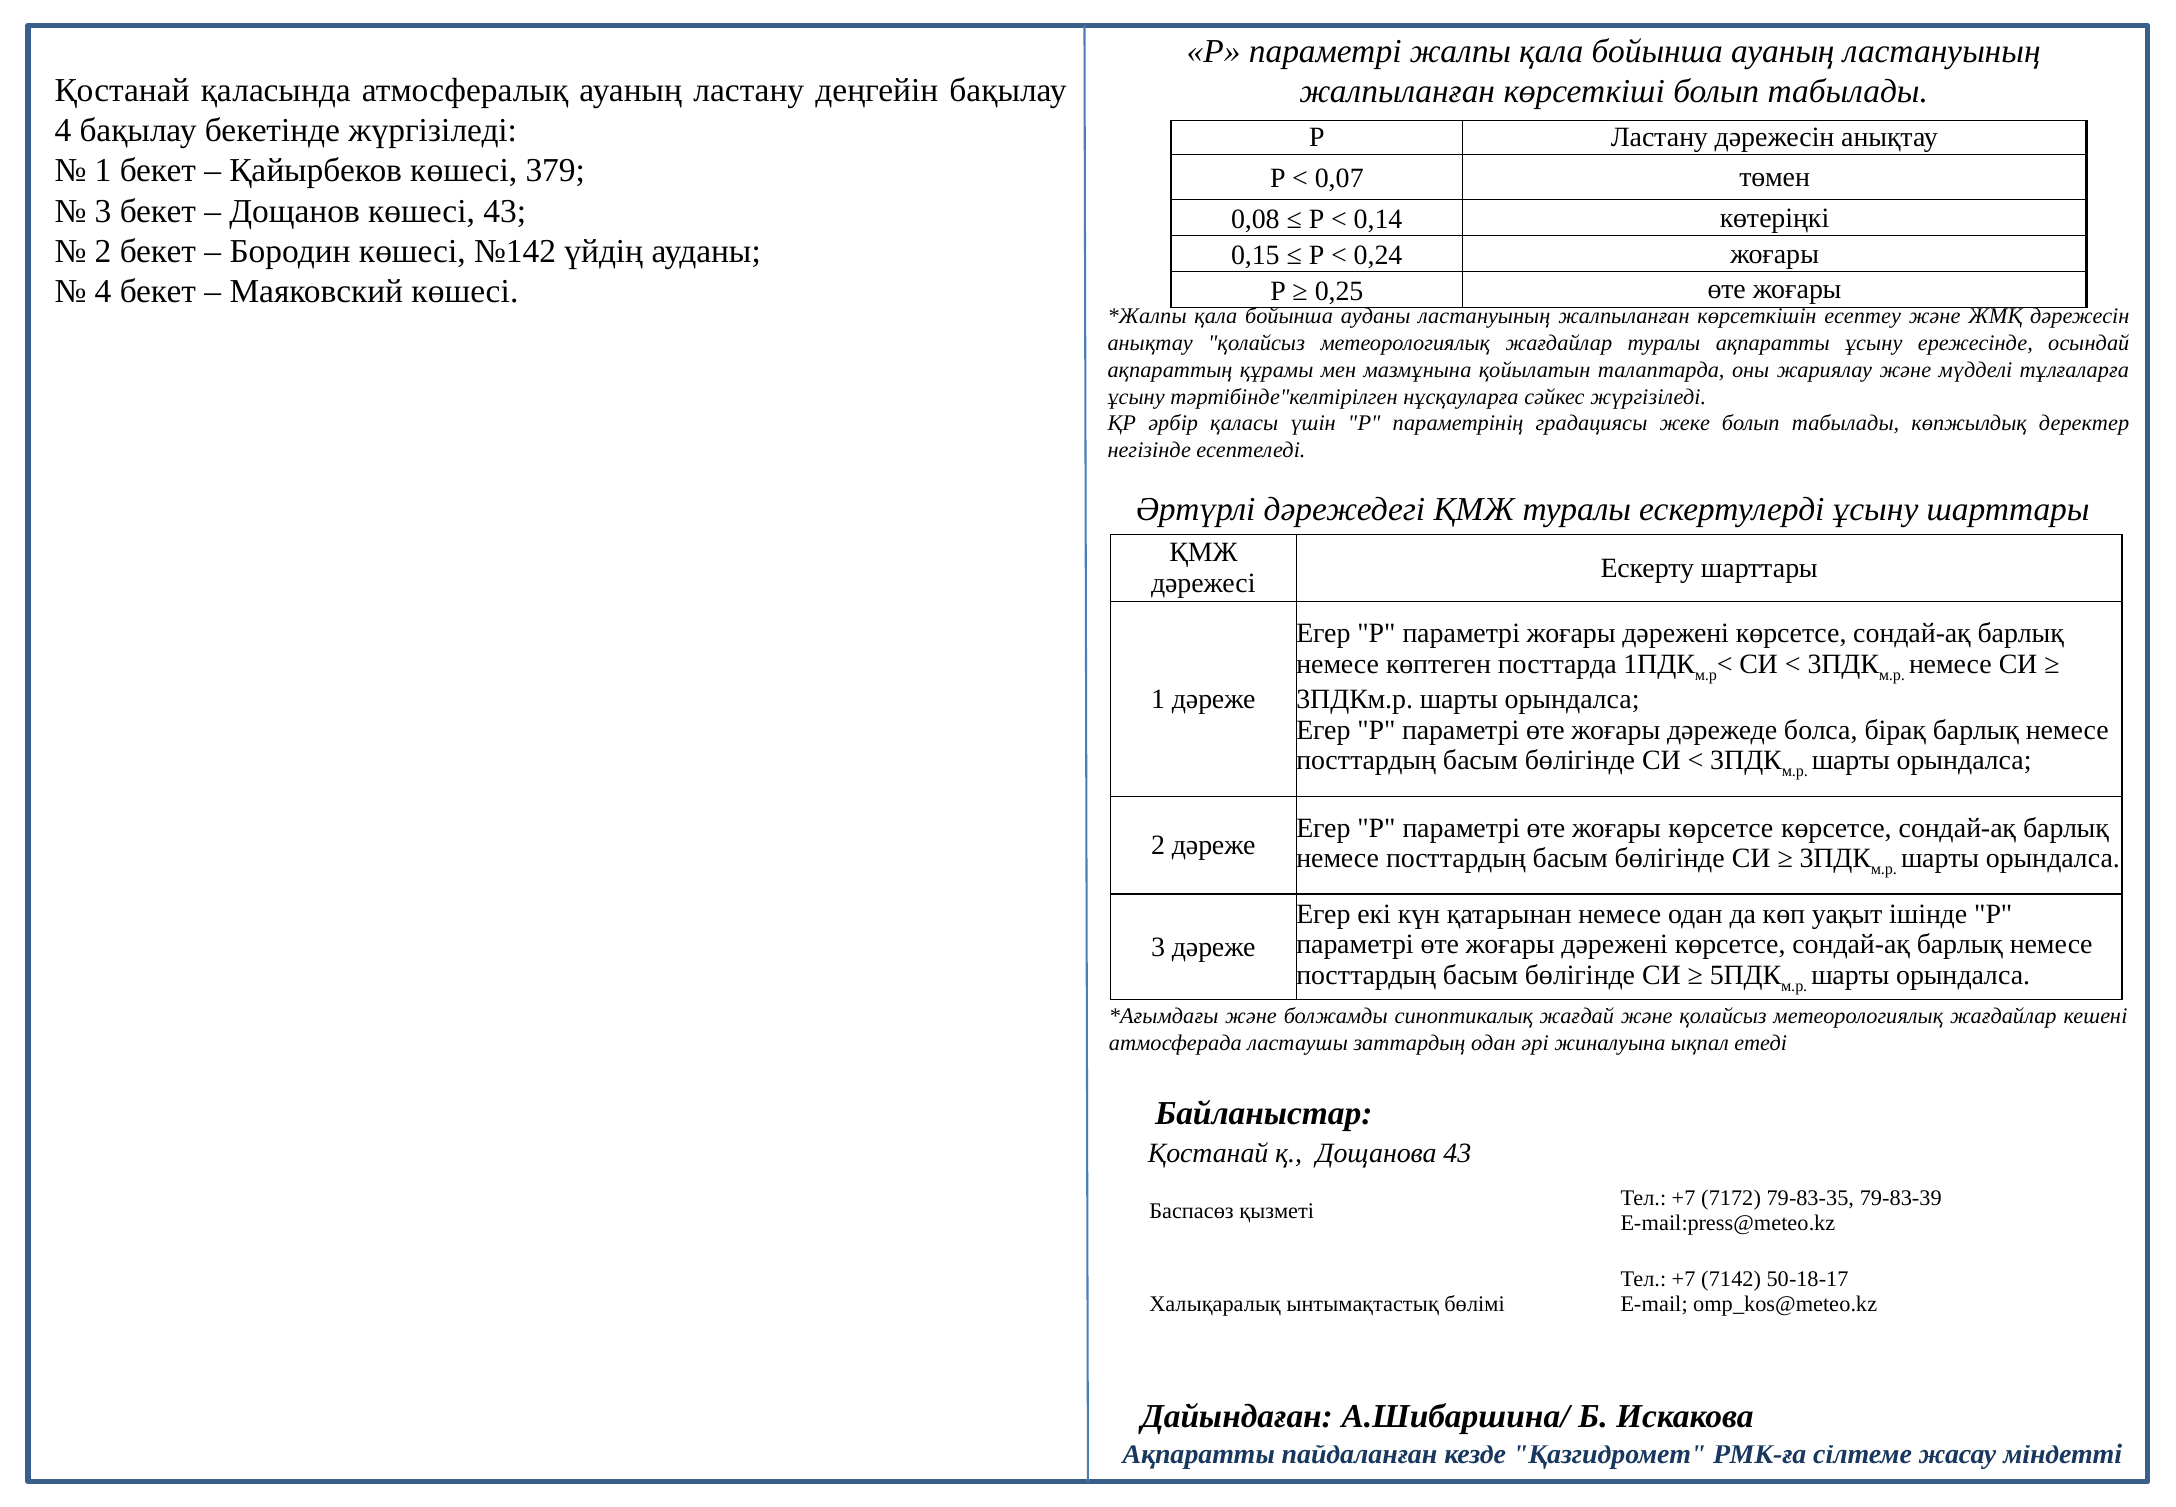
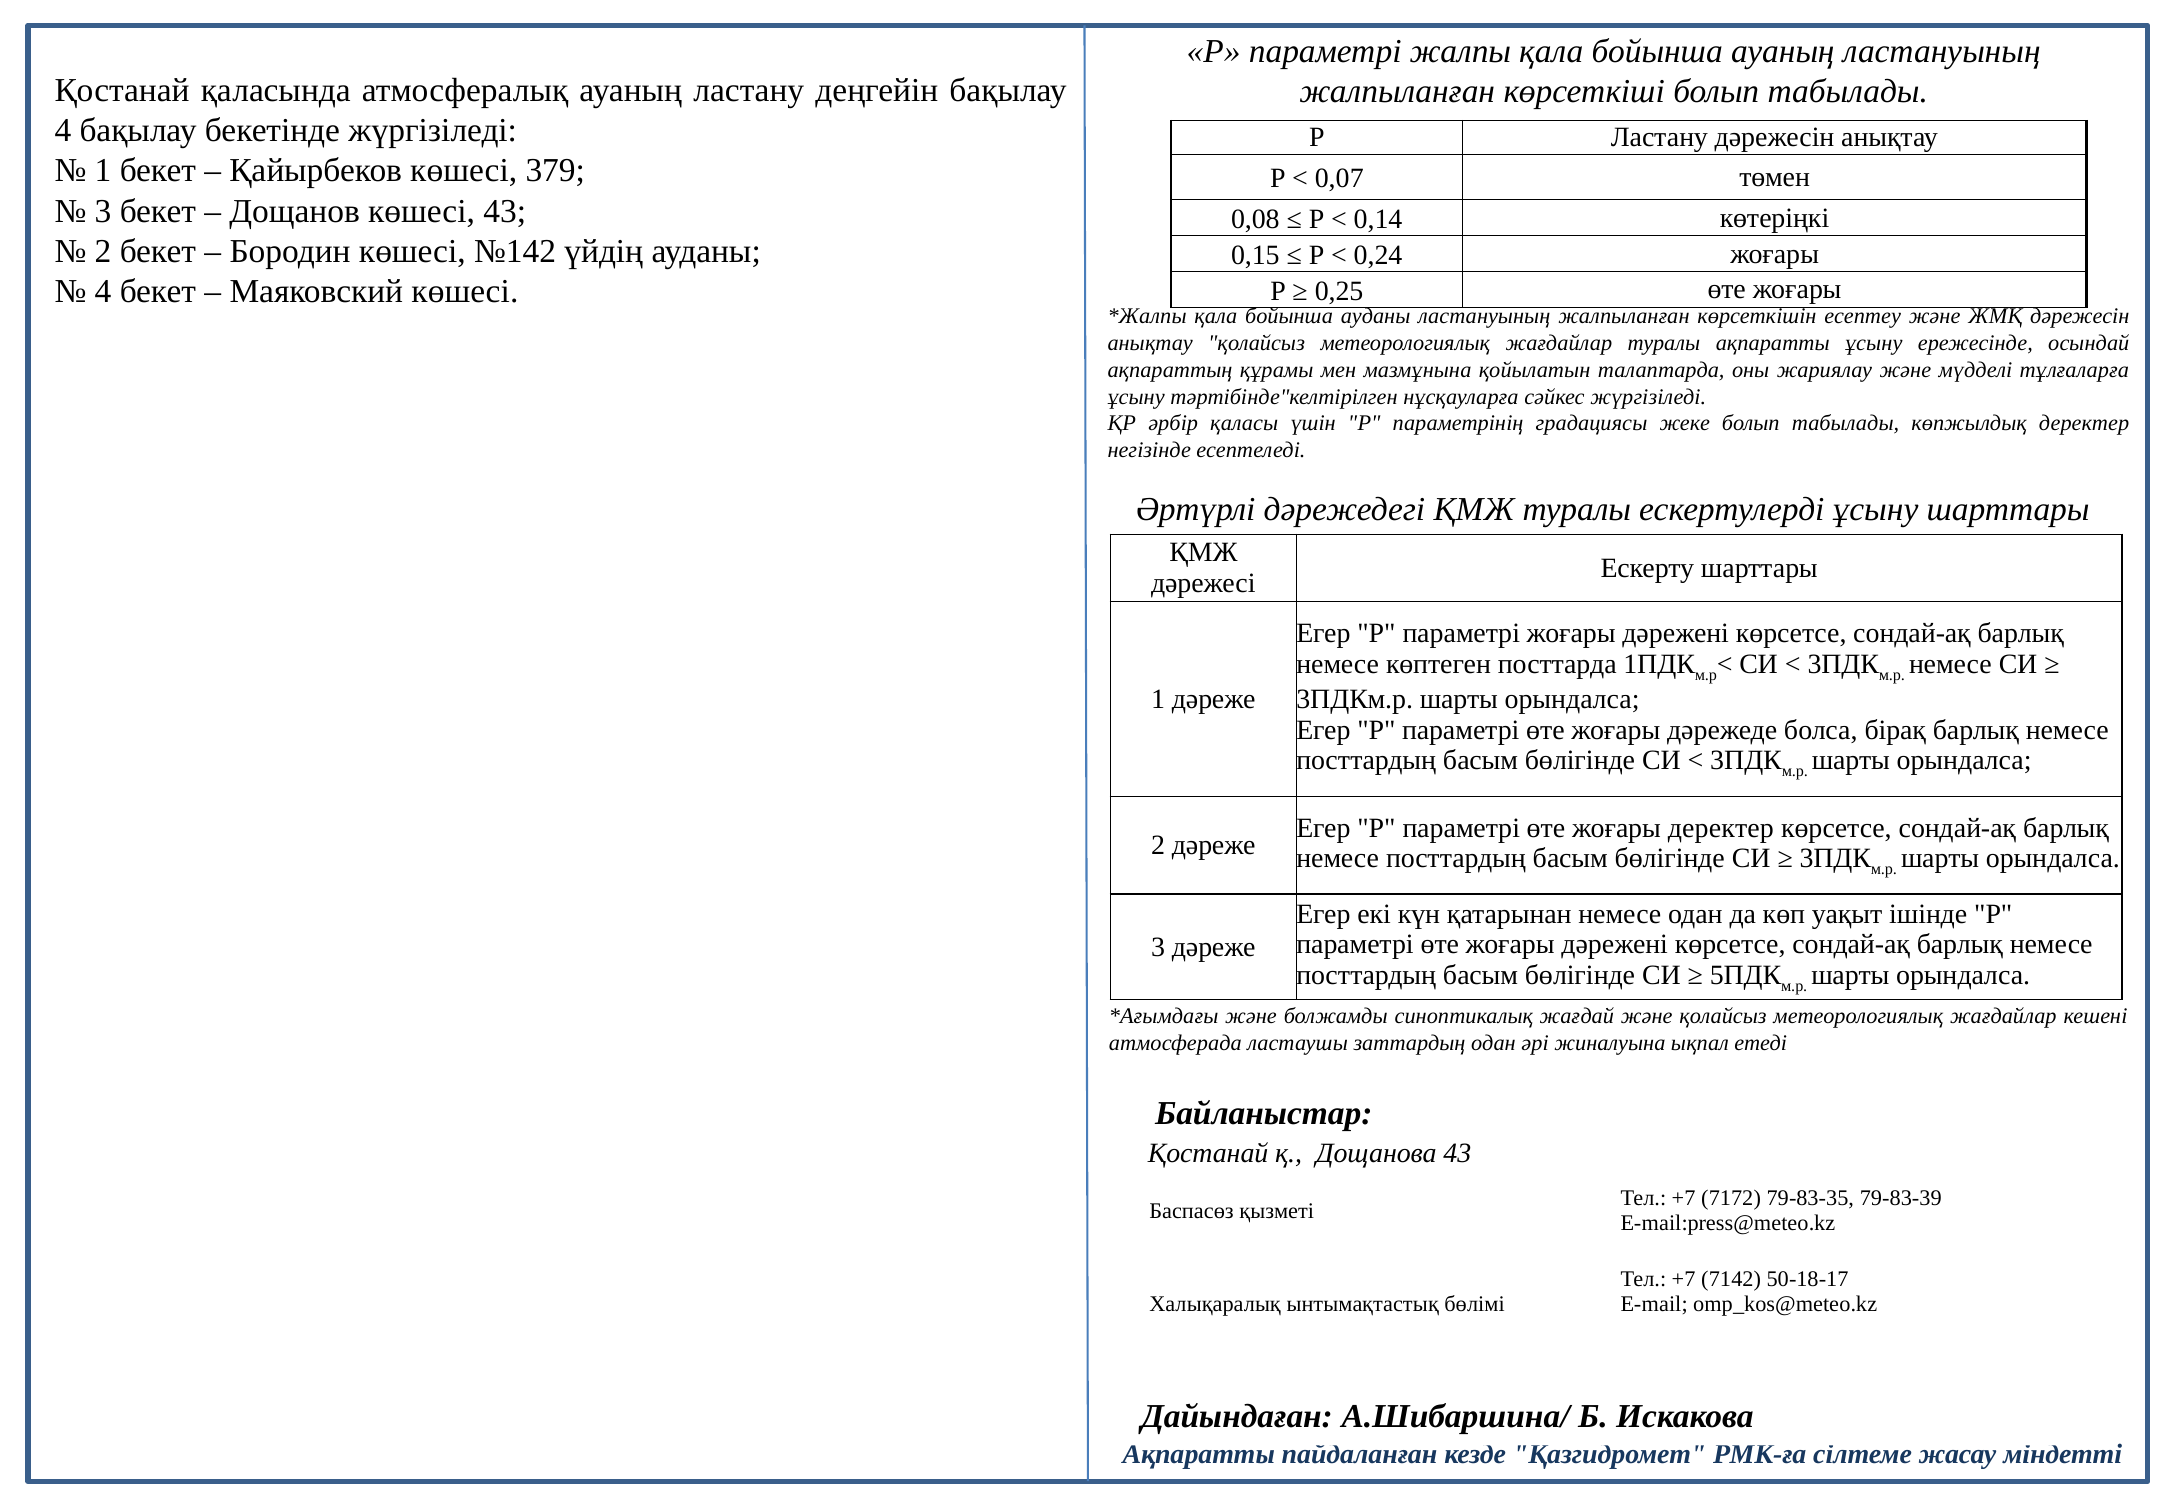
жоғары көрсетсе: көрсетсе -> деректер (1721, 828)
